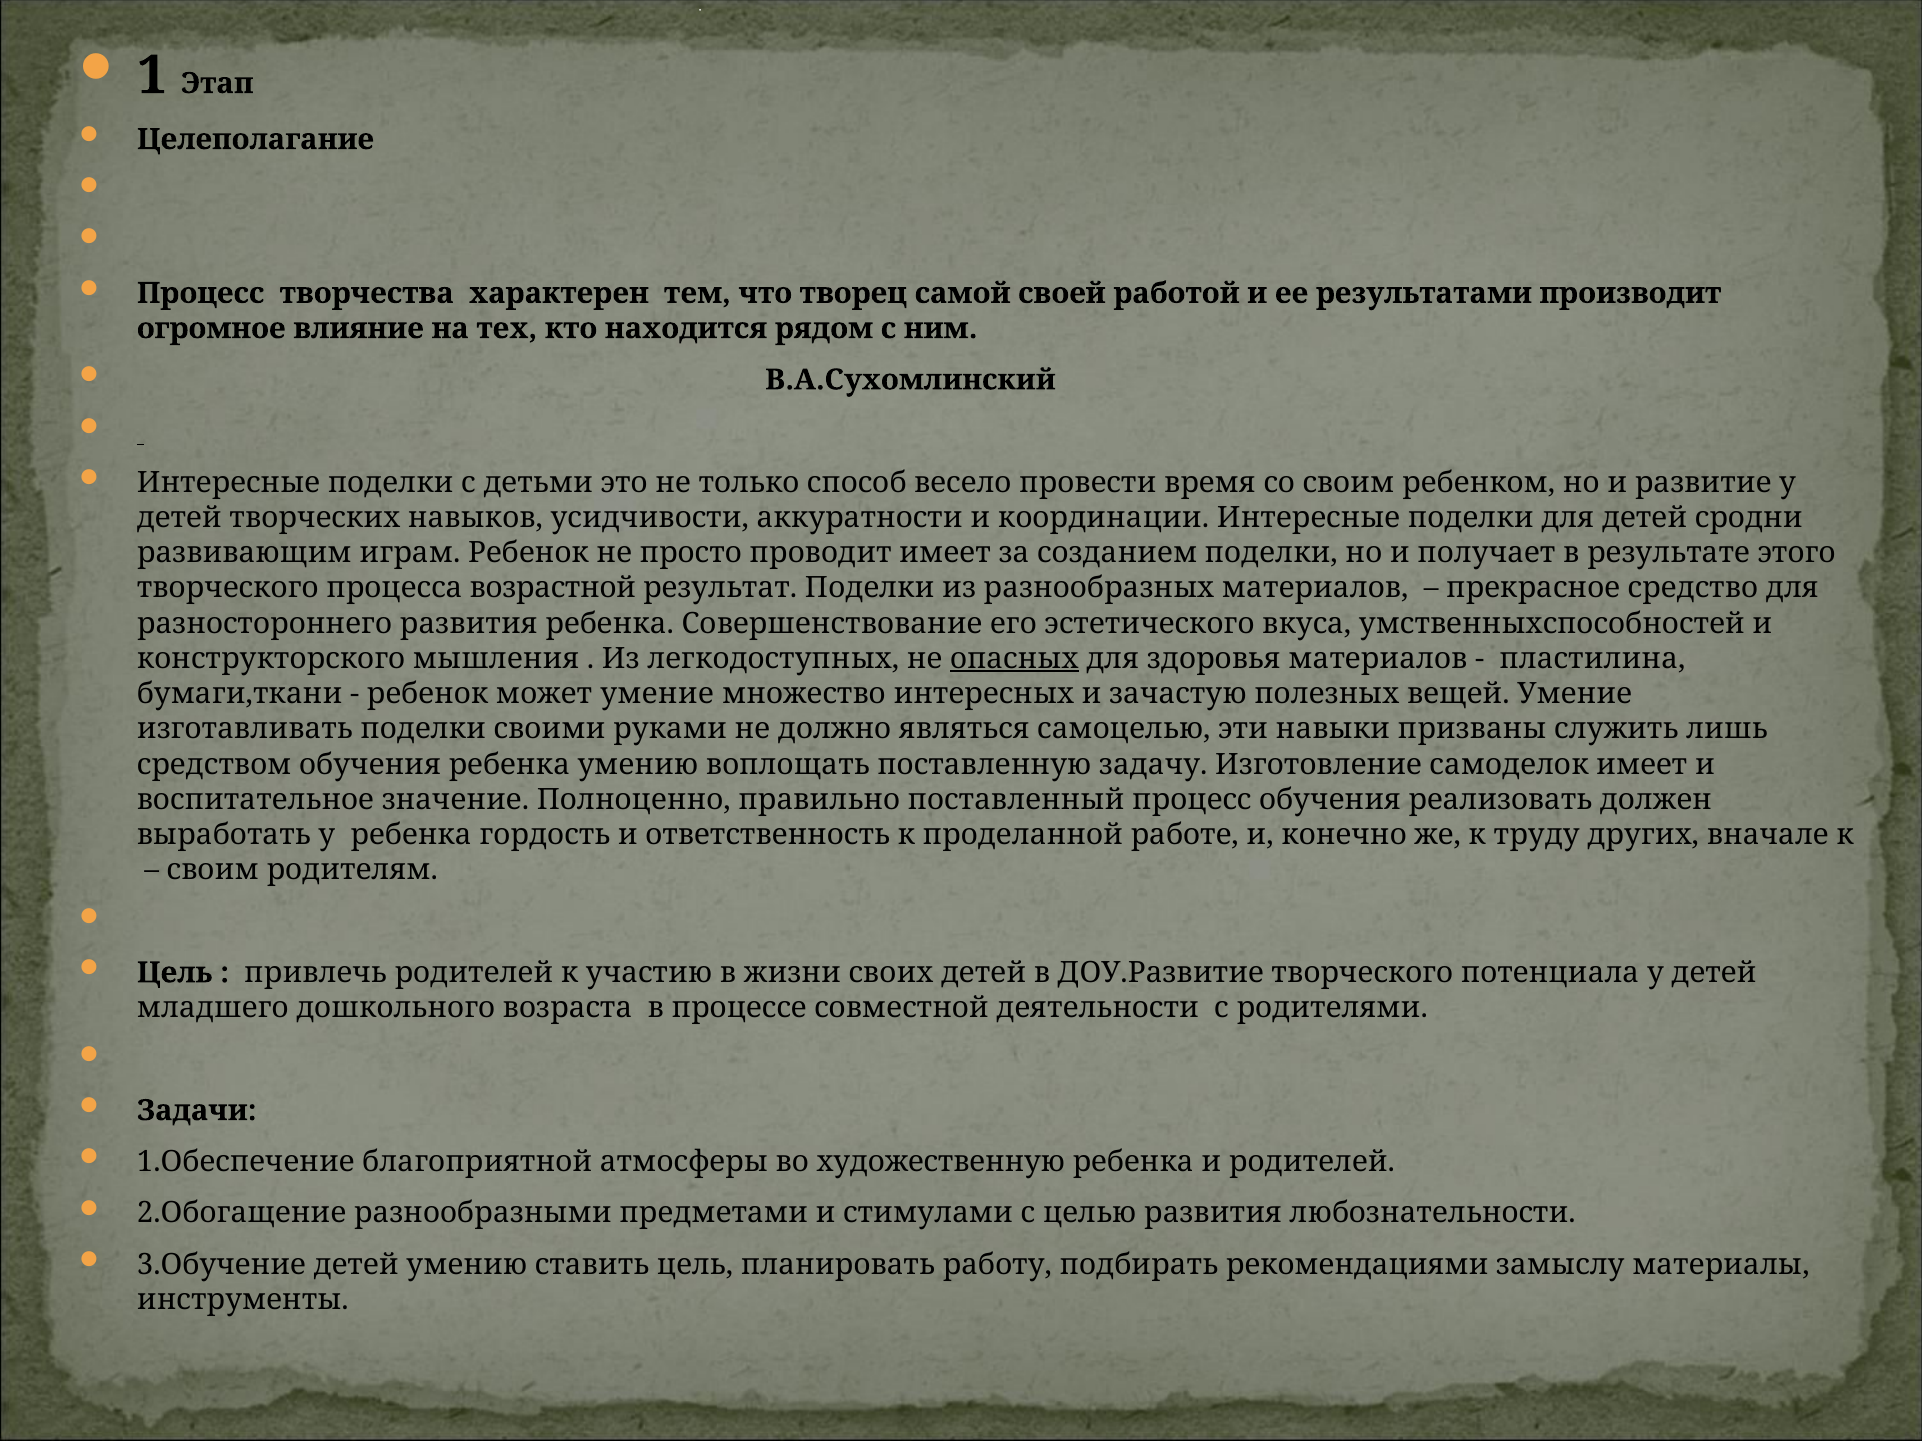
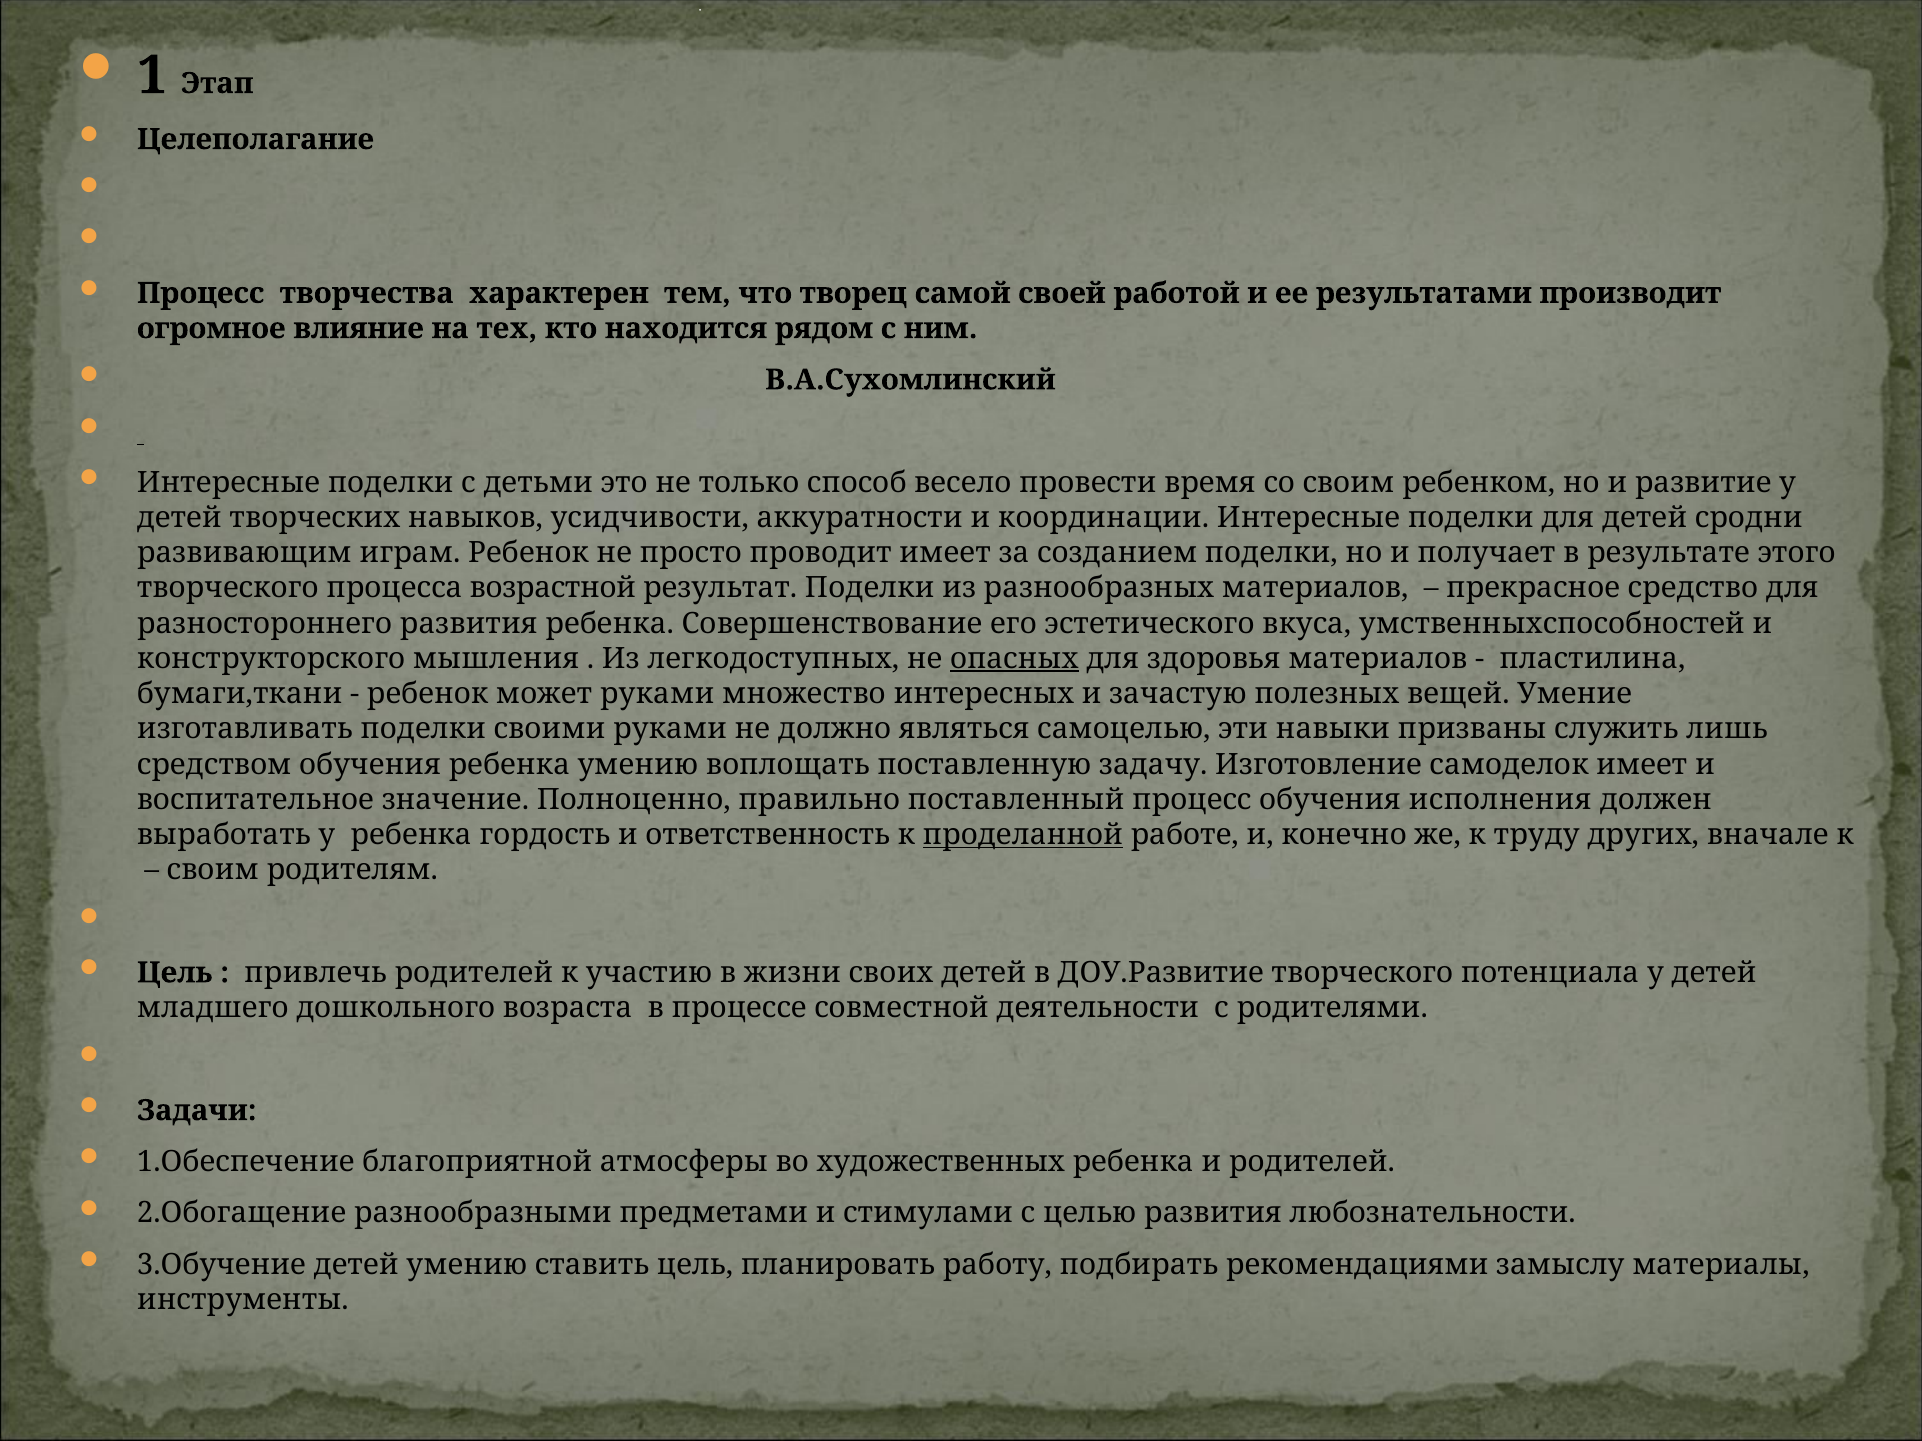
может умение: умение -> руками (657, 694)
реализовать: реализовать -> исполнения (1500, 800)
проделанной underline: none -> present (1023, 835)
художественную: художественную -> художественных (941, 1162)
